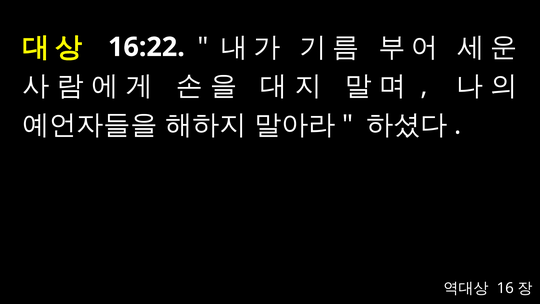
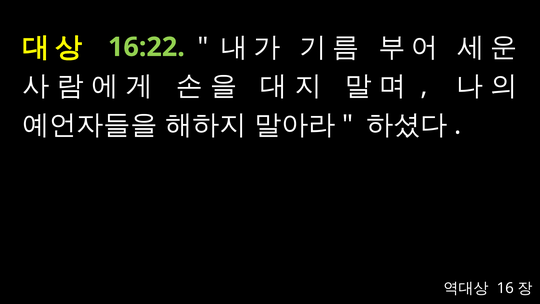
16:22 colour: white -> light green (146, 47)
